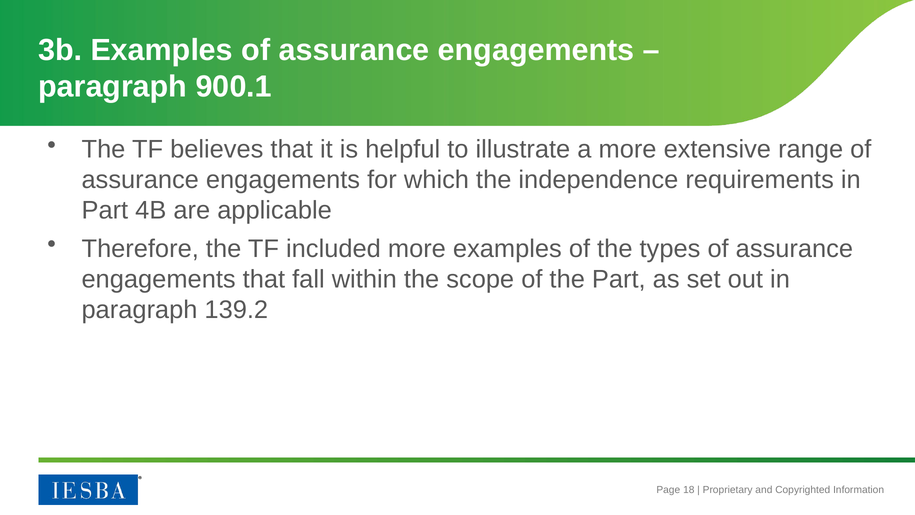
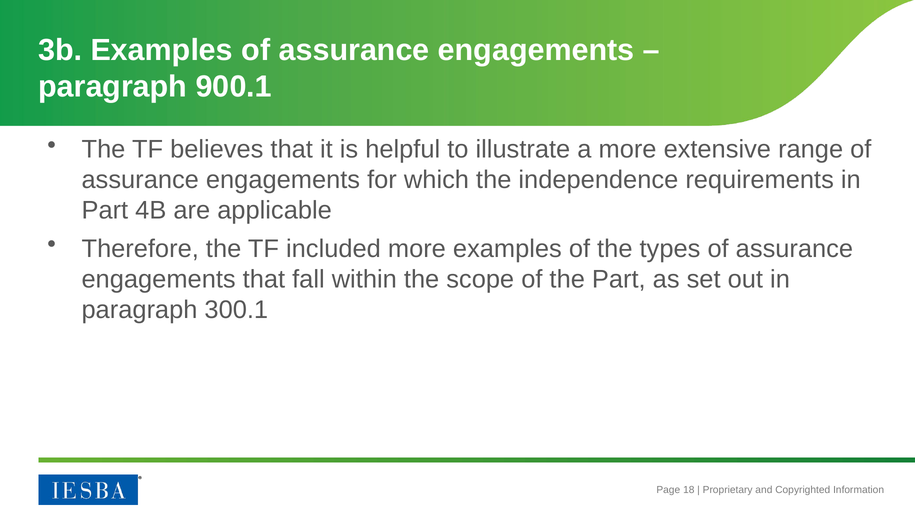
139.2: 139.2 -> 300.1 (236, 310)
